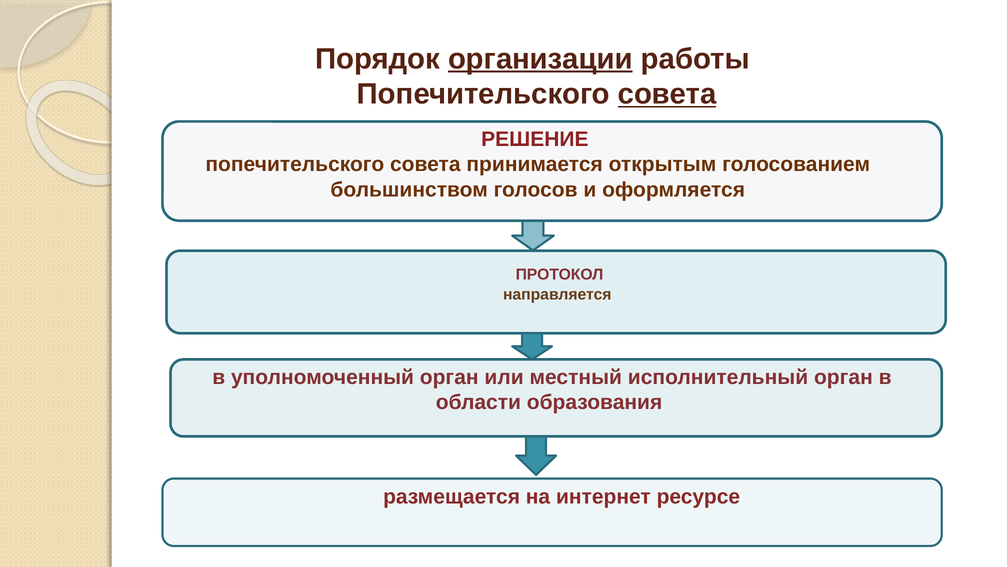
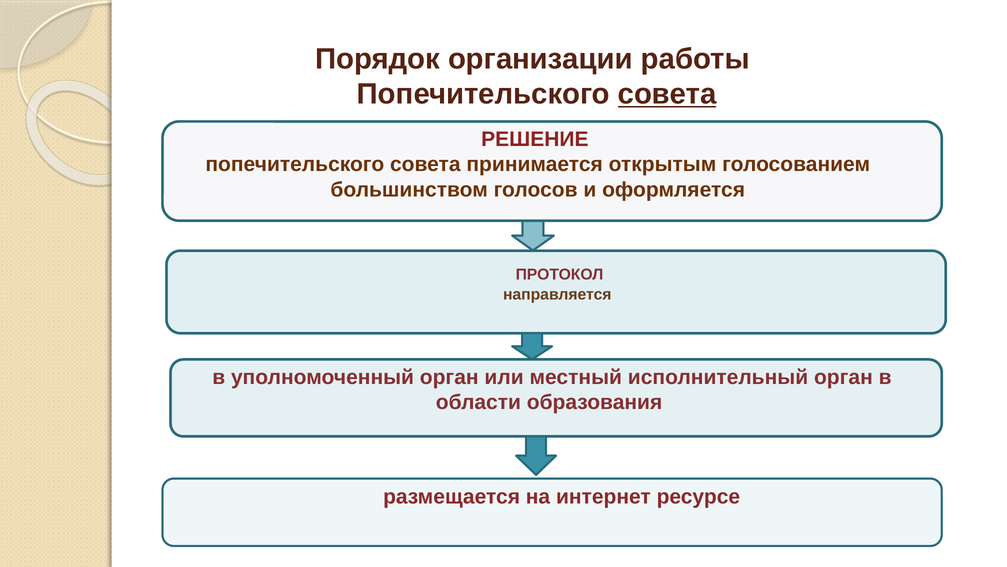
организации underline: present -> none (540, 59)
